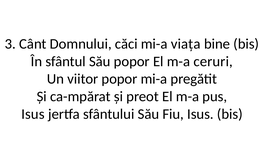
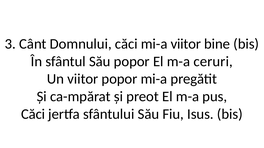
mi-a viața: viața -> viitor (186, 44)
Isus: Isus -> Căci (33, 114)
